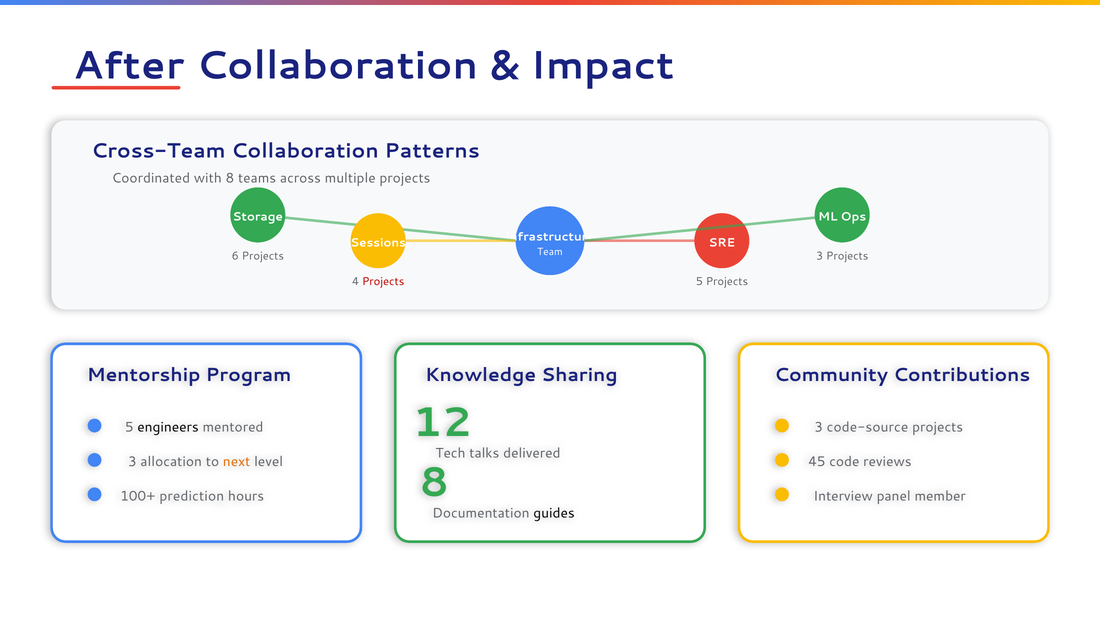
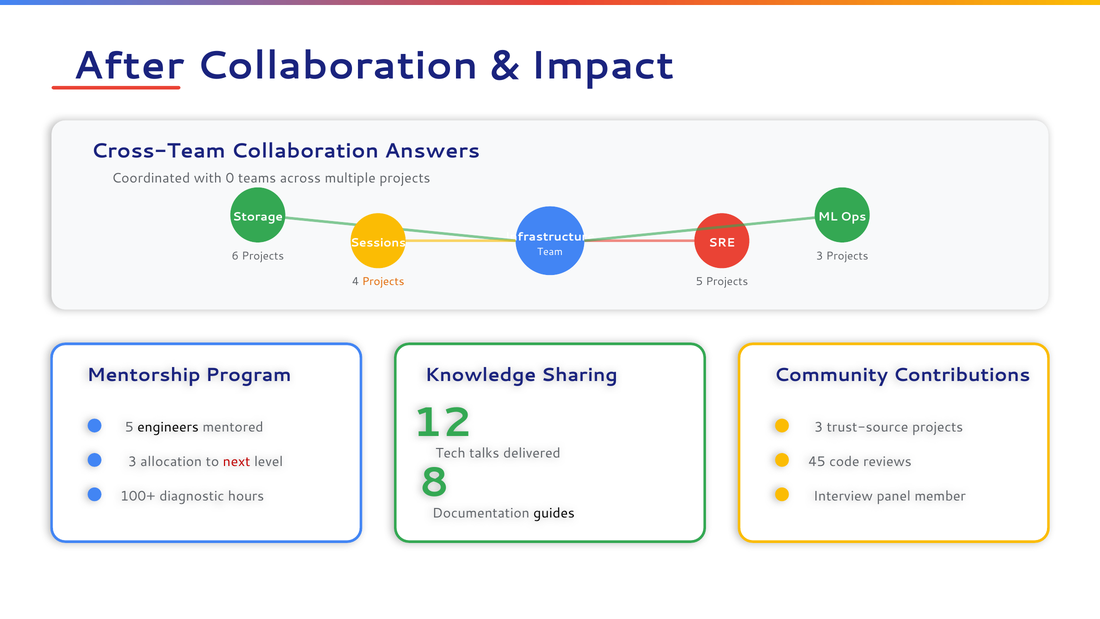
Patterns: Patterns -> Answers (432, 151)
with 8: 8 -> 0 (230, 178)
Projects colour: red -> orange (383, 282)
code-source: code-source -> trust-source (868, 427)
next colour: orange -> red (237, 462)
prediction: prediction -> diagnostic (192, 496)
